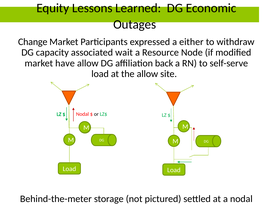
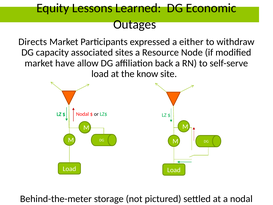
Change: Change -> Directs (33, 42)
wait: wait -> sites (124, 52)
the allow: allow -> know (147, 74)
